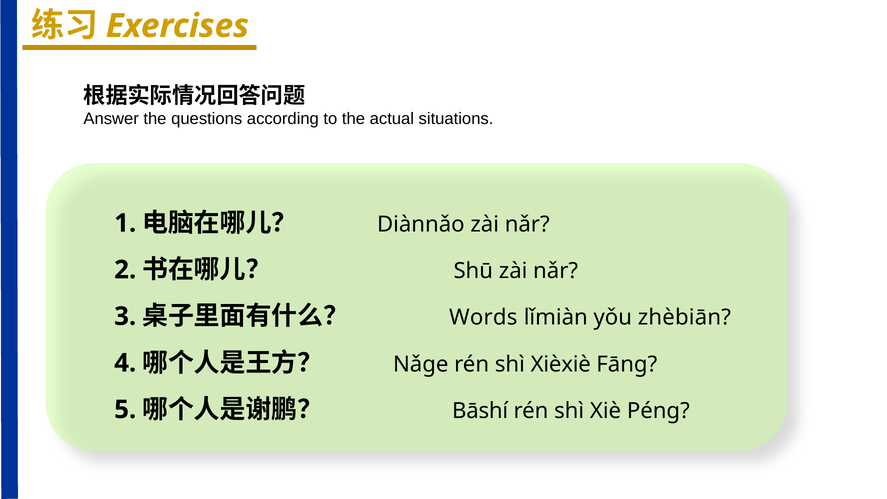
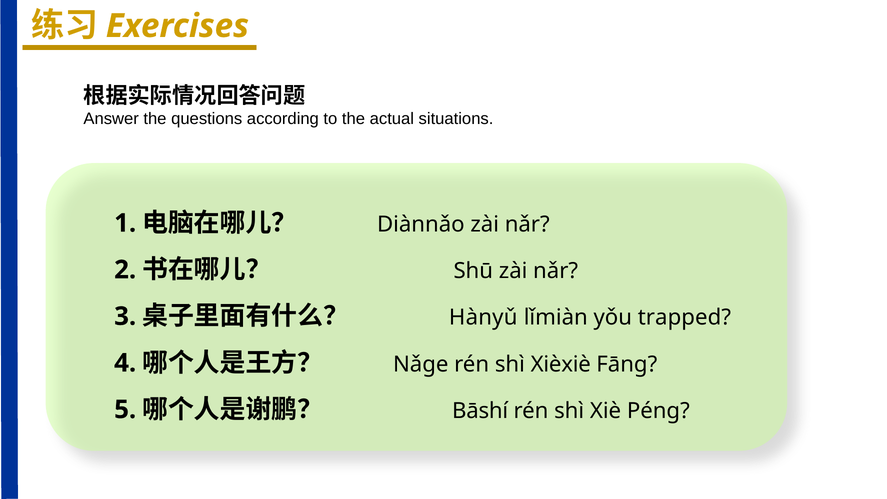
Words: Words -> Hànyǔ (483, 318)
zhèbiān: zhèbiān -> trapped (684, 318)
